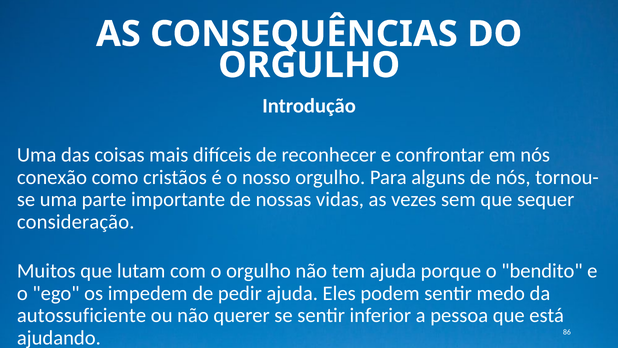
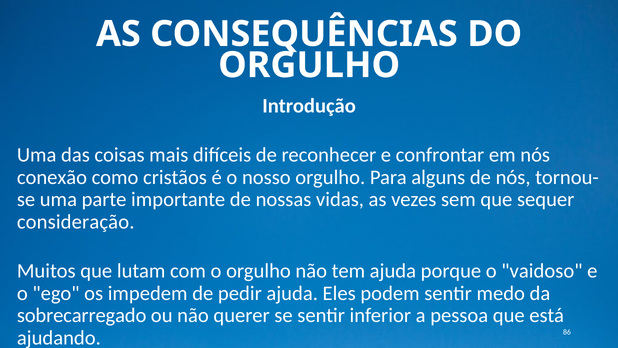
bendito: bendito -> vaidoso (542, 271)
autossuficiente: autossuficiente -> sobrecarregado (82, 315)
